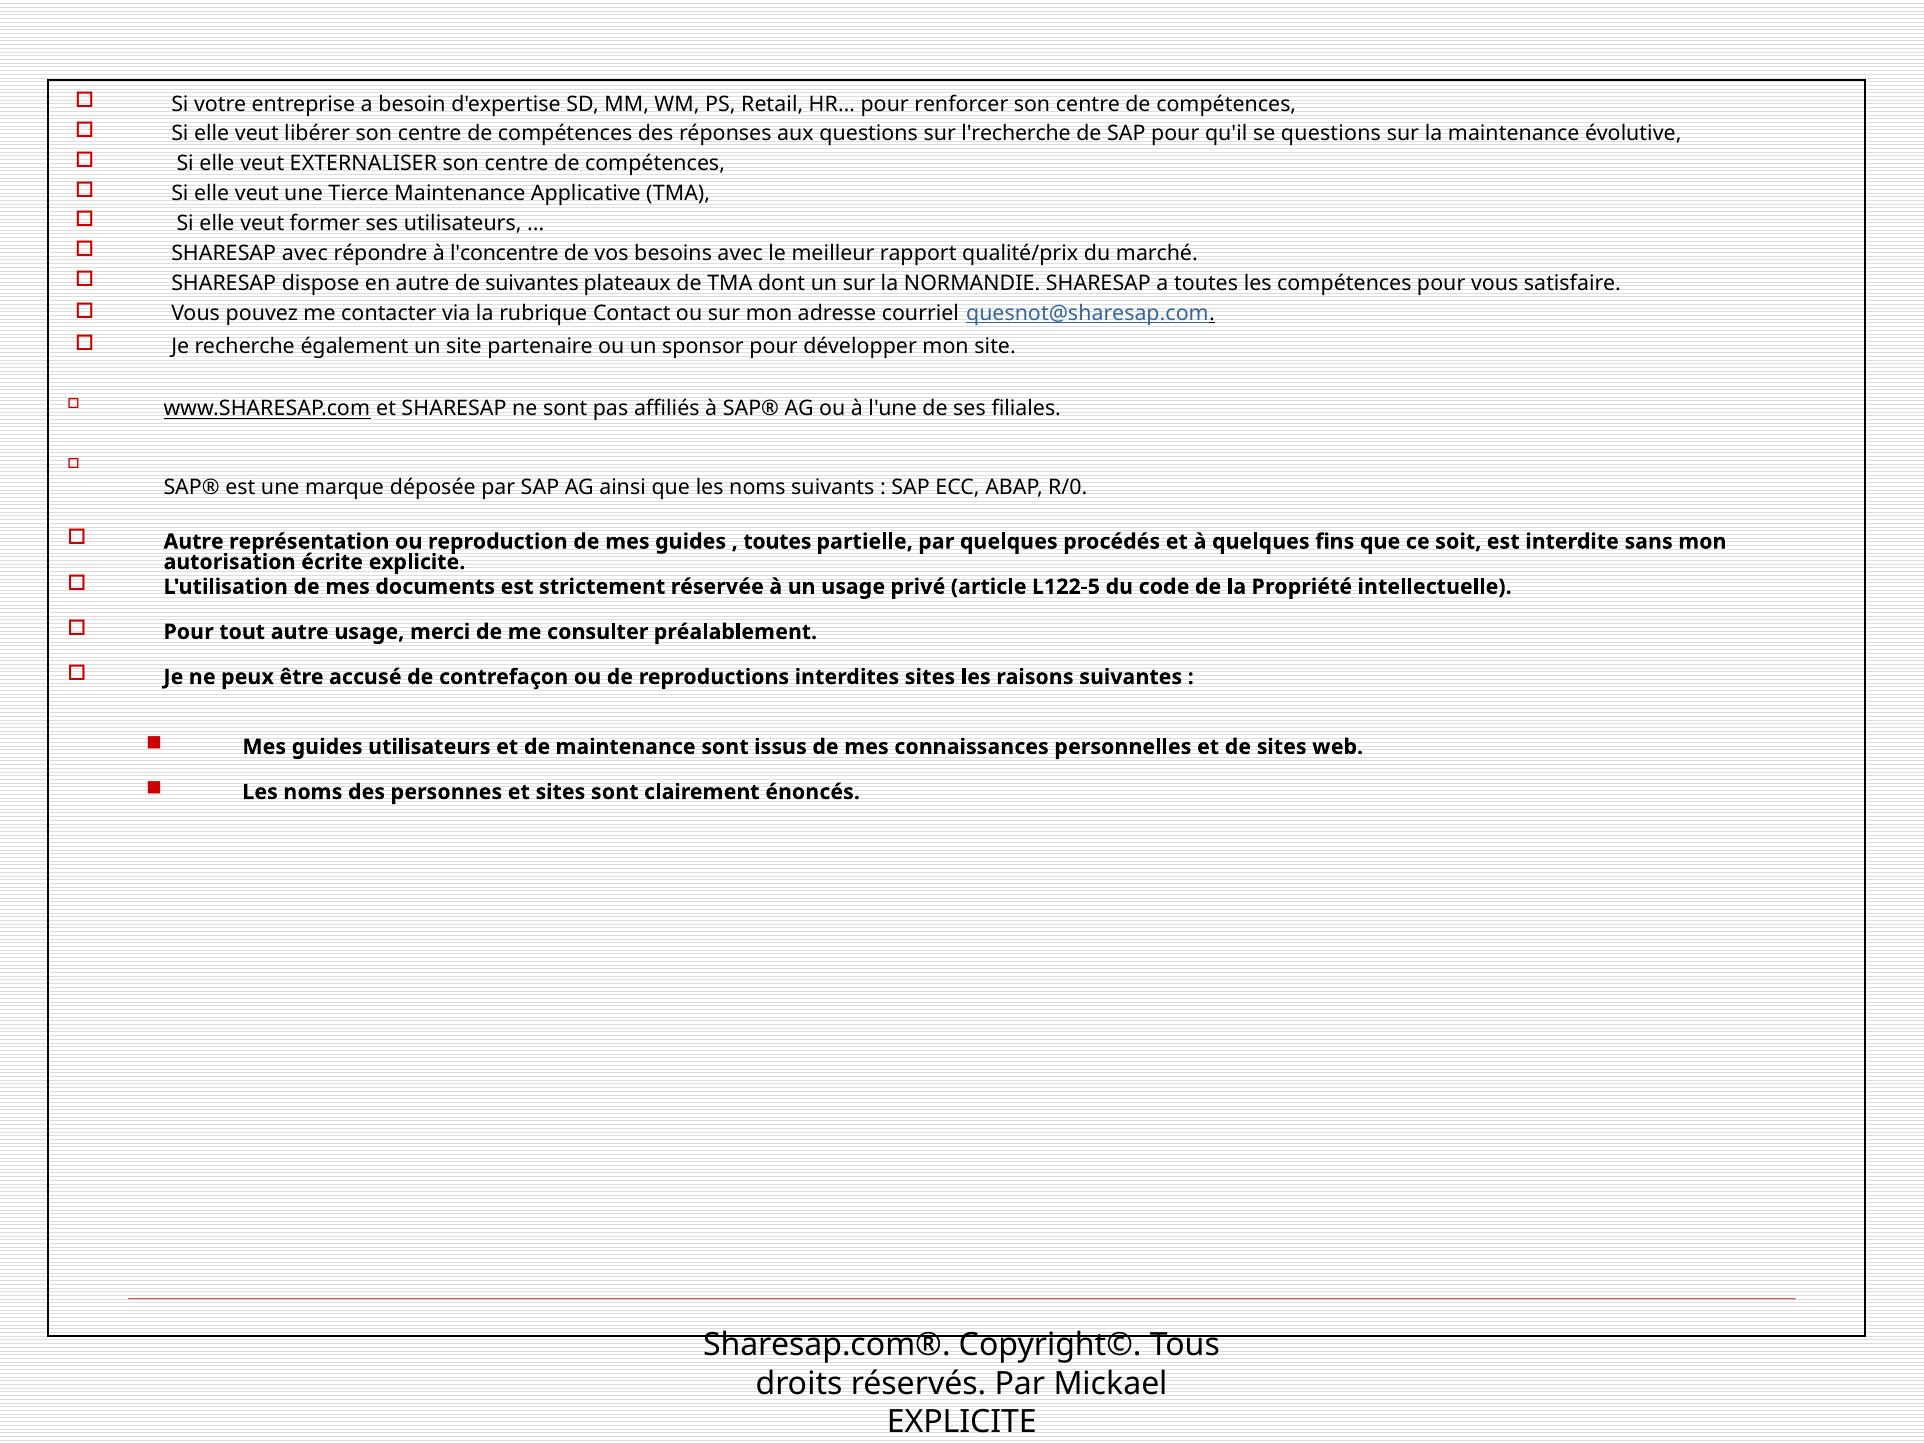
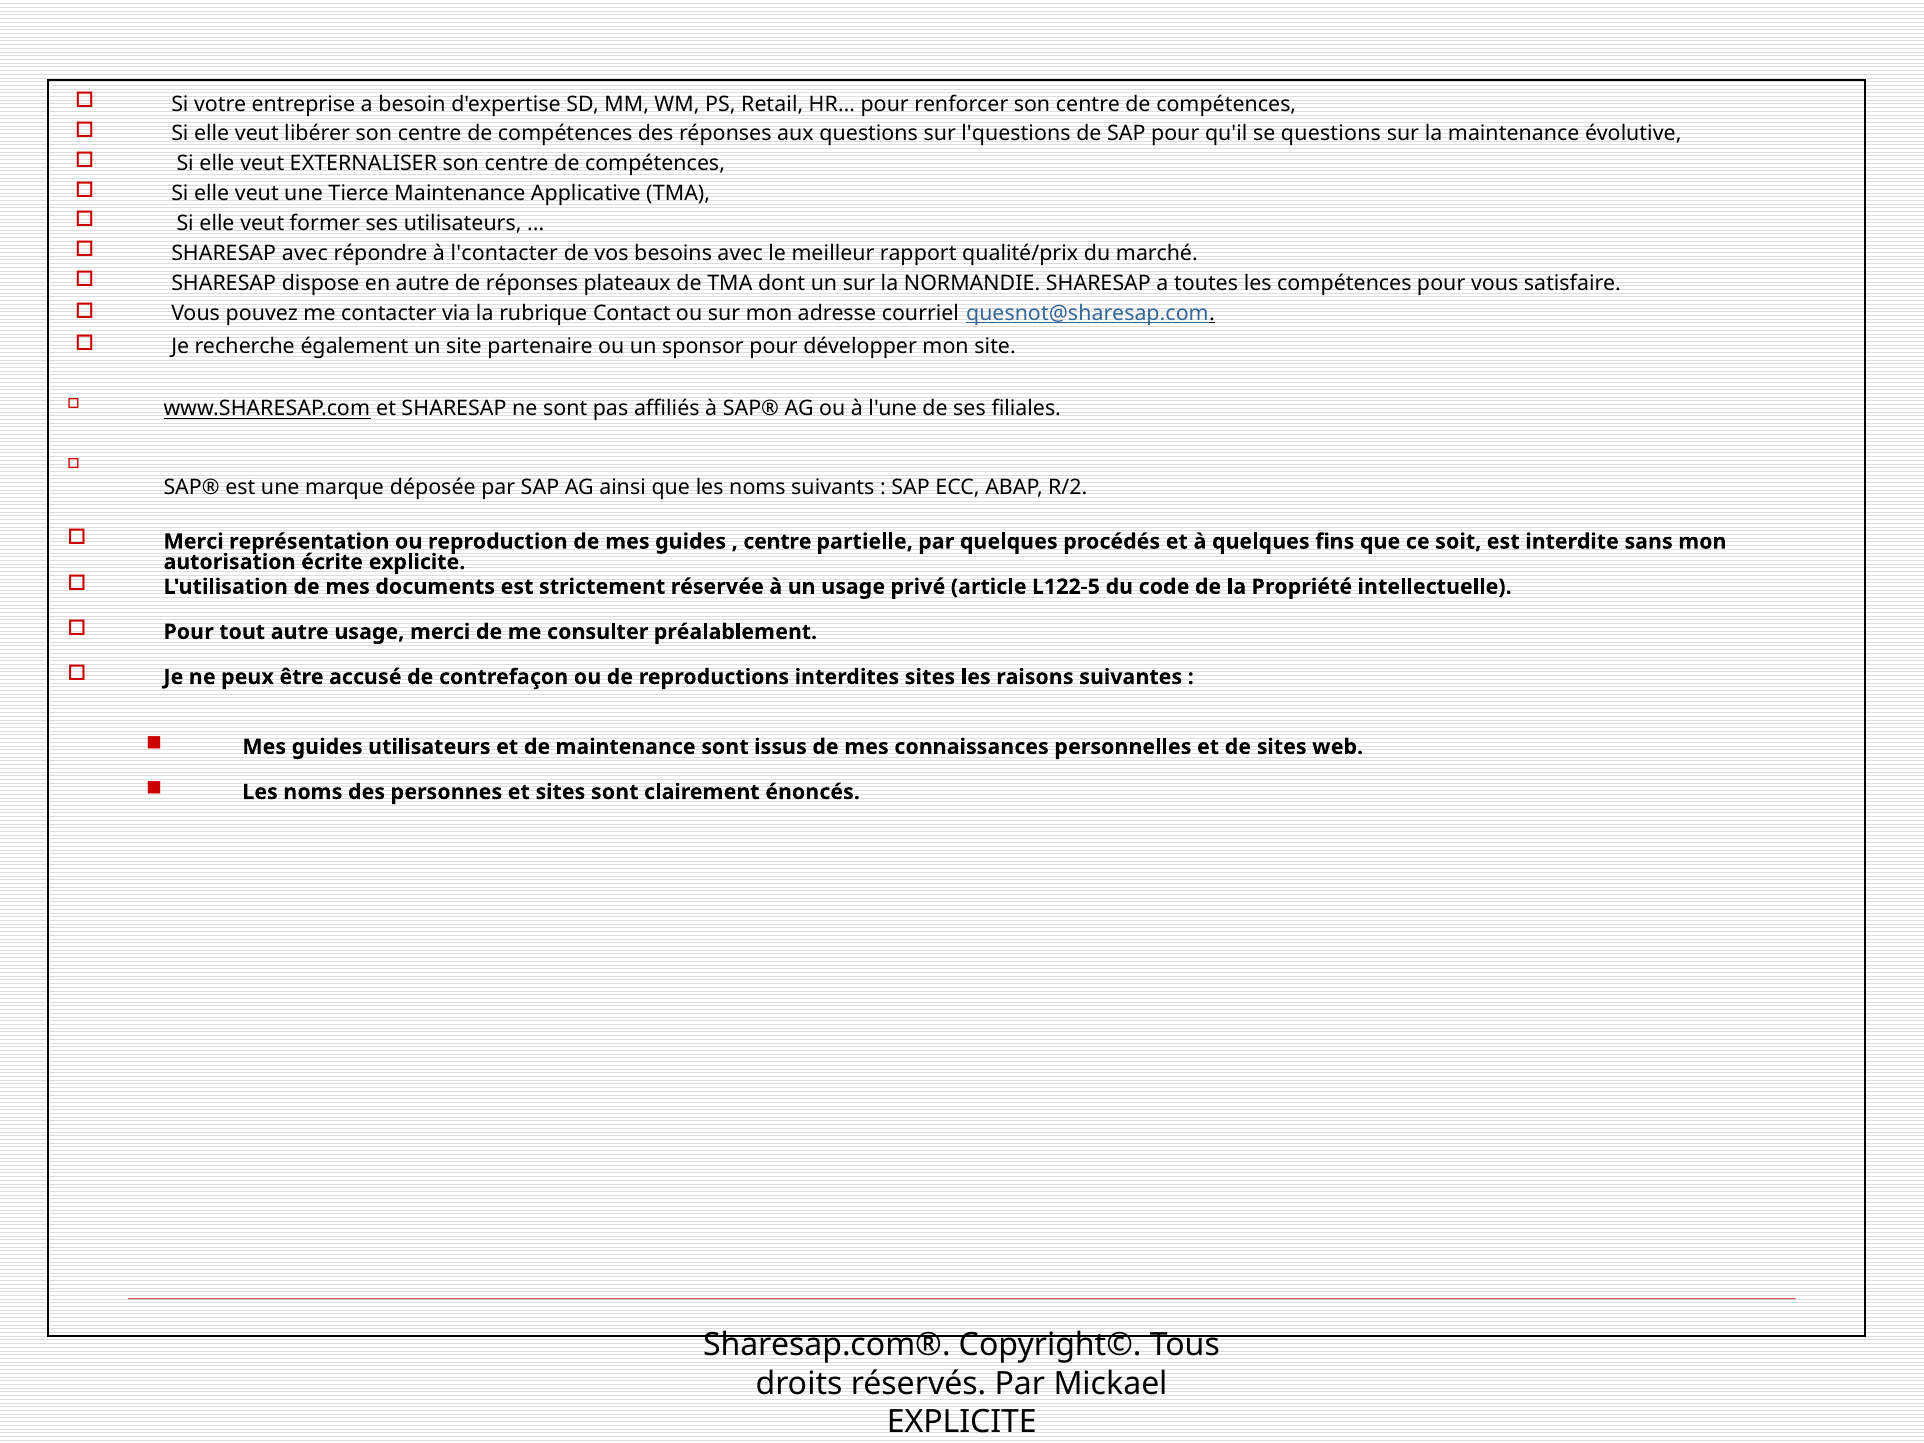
l'recherche: l'recherche -> l'questions (1016, 134)
l'concentre: l'concentre -> l'contacter (504, 253)
de suivantes: suivantes -> réponses (532, 283)
R/0: R/0 -> R/2 (1068, 488)
Autre: Autre -> Merci (194, 542)
toutes: toutes -> centre (777, 542)
